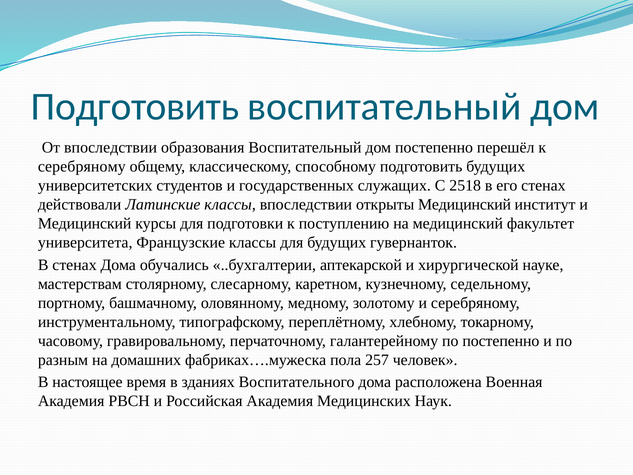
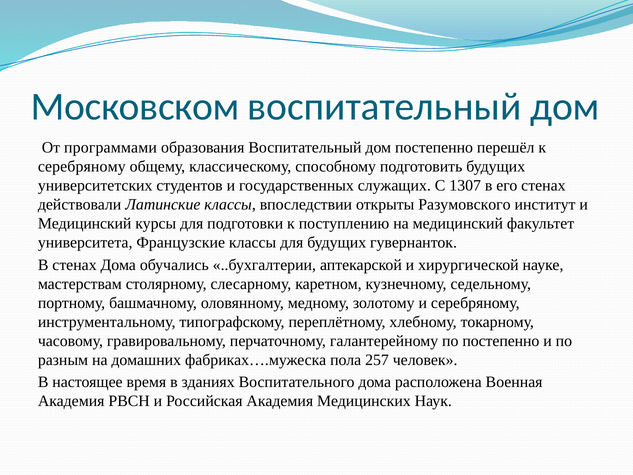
Подготовить: Подготовить -> Московском (135, 107)
От впоследствии: впоследствии -> программами (111, 148)
2518: 2518 -> 1307 (465, 186)
открыты Медицинский: Медицинский -> Разумовского (464, 205)
